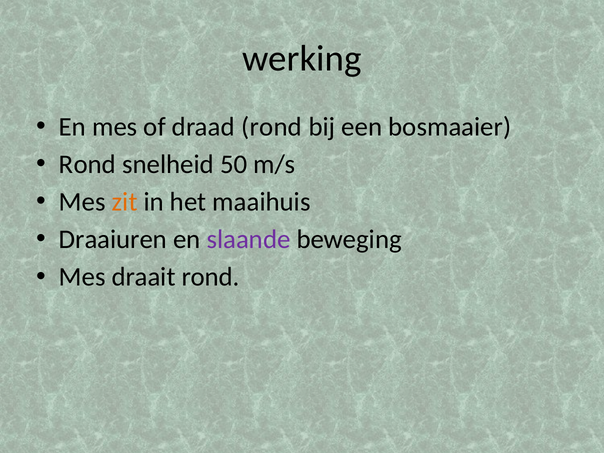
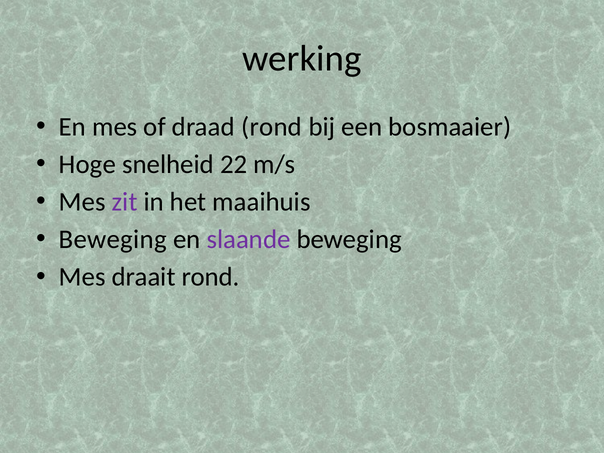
Rond: Rond -> Hoge (87, 164)
50: 50 -> 22 (234, 164)
zit colour: orange -> purple (125, 202)
Draaiuren: Draaiuren -> Beweging (113, 239)
